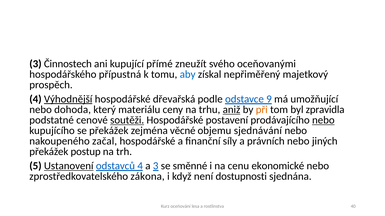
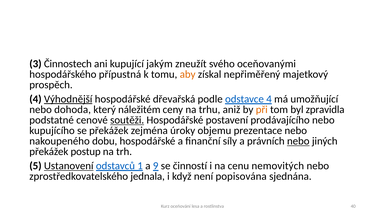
přímé: přímé -> jakým (160, 64)
aby colour: blue -> orange (188, 74)
odstavce 9: 9 -> 4 (269, 99)
materiálu: materiálu -> náležitém (139, 110)
aniž underline: present -> none (232, 110)
nebo underline: present -> none (323, 120)
věcné: věcné -> úroky (183, 131)
sjednávání: sjednávání -> prezentace (258, 131)
začal: začal -> dobu (105, 141)
nebo underline: none -> present (298, 141)
odstavců 4: 4 -> 1 (140, 166)
a 3: 3 -> 9 (156, 166)
směnné: směnné -> činností (190, 166)
ekonomické: ekonomické -> nemovitých (278, 166)
zákona: zákona -> jednala (148, 177)
dostupnosti: dostupnosti -> popisována (241, 177)
